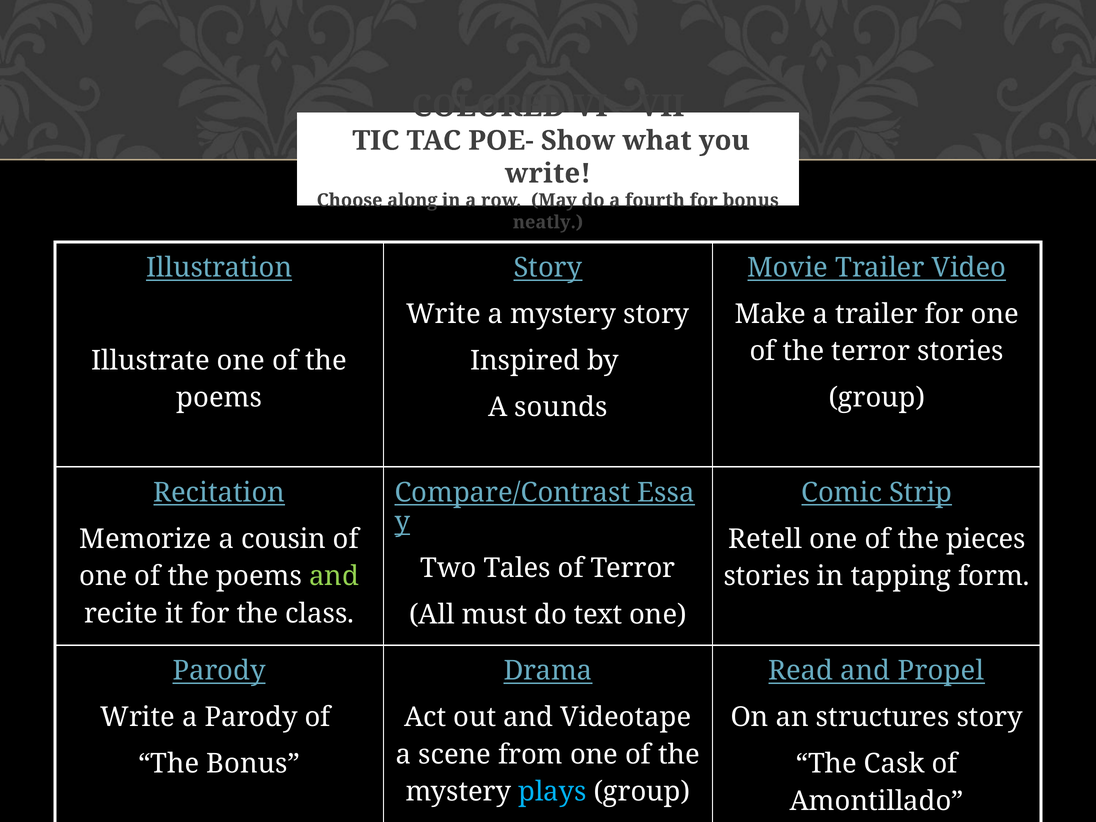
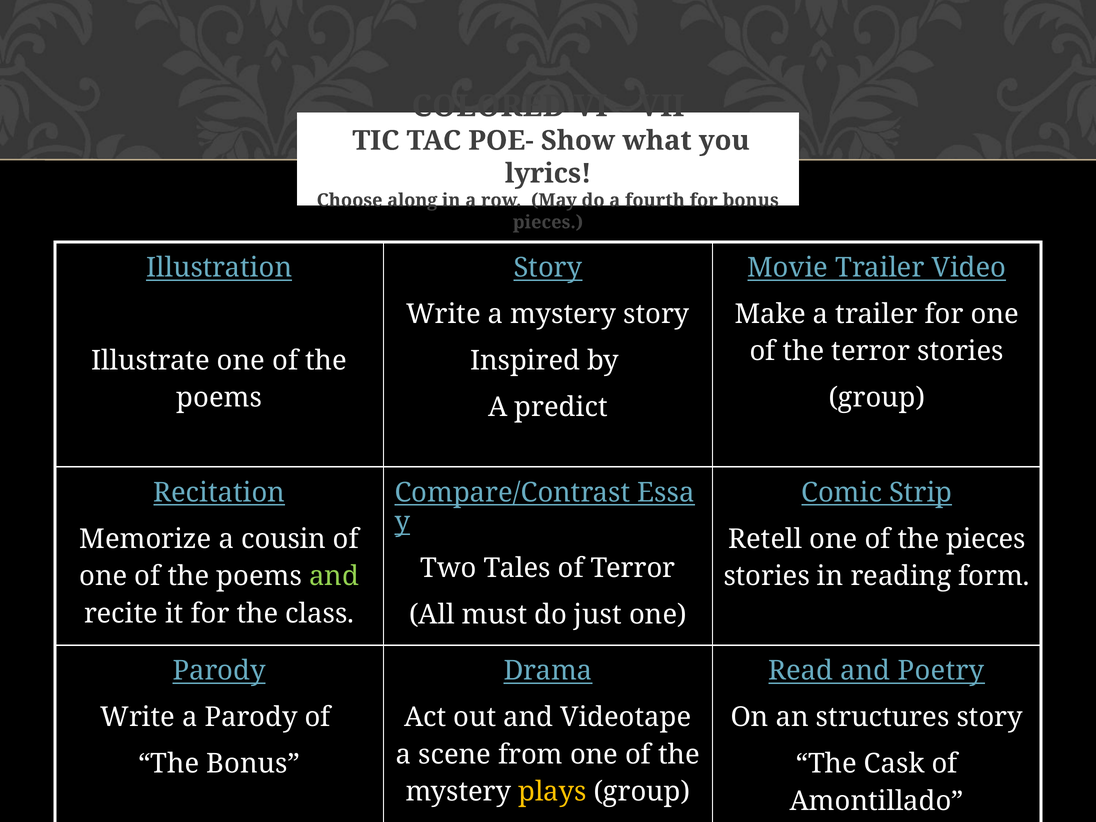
write: write -> lyrics (548, 174)
neatly: neatly -> pieces (548, 222)
sounds: sounds -> predict (561, 407)
tapping: tapping -> reading (901, 576)
text: text -> just (598, 615)
Propel: Propel -> Poetry (941, 671)
plays colour: light blue -> yellow (552, 792)
